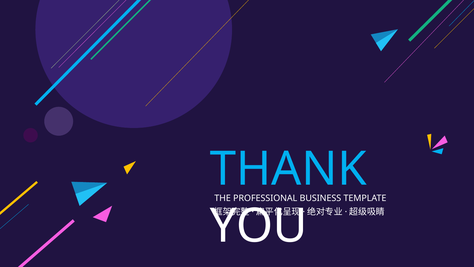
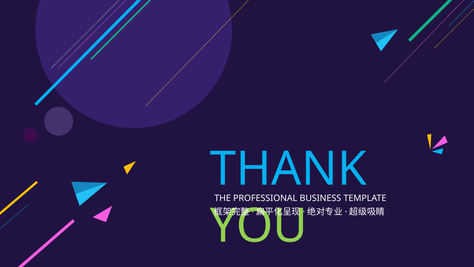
YOU colour: white -> light green (259, 226)
